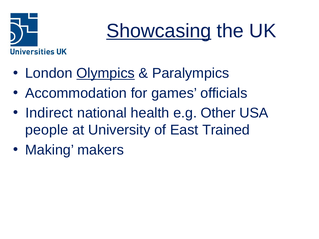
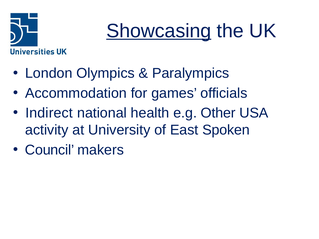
Olympics underline: present -> none (106, 73)
people: people -> activity (47, 130)
Trained: Trained -> Spoken (226, 130)
Making: Making -> Council (50, 150)
